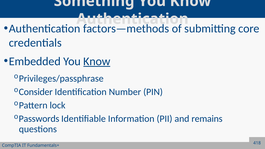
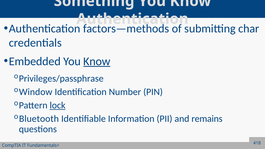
core: core -> char (249, 29)
Consider: Consider -> Window (36, 92)
lock underline: none -> present (58, 105)
Passwords: Passwords -> Bluetooth (39, 119)
